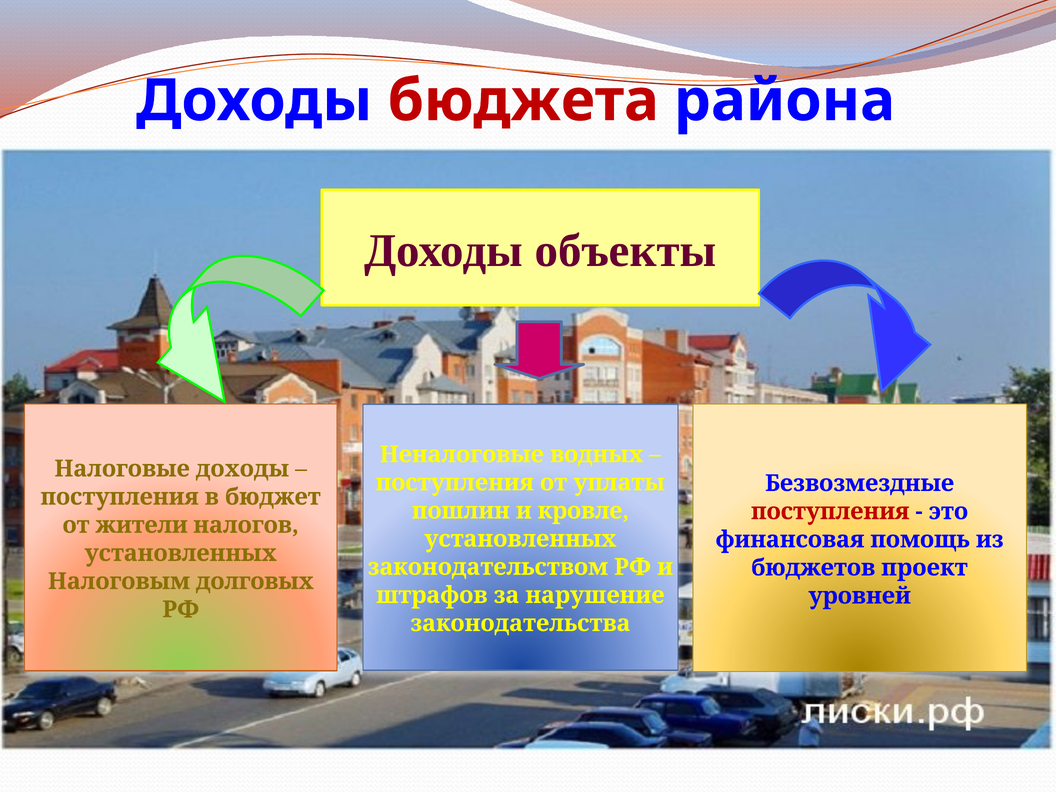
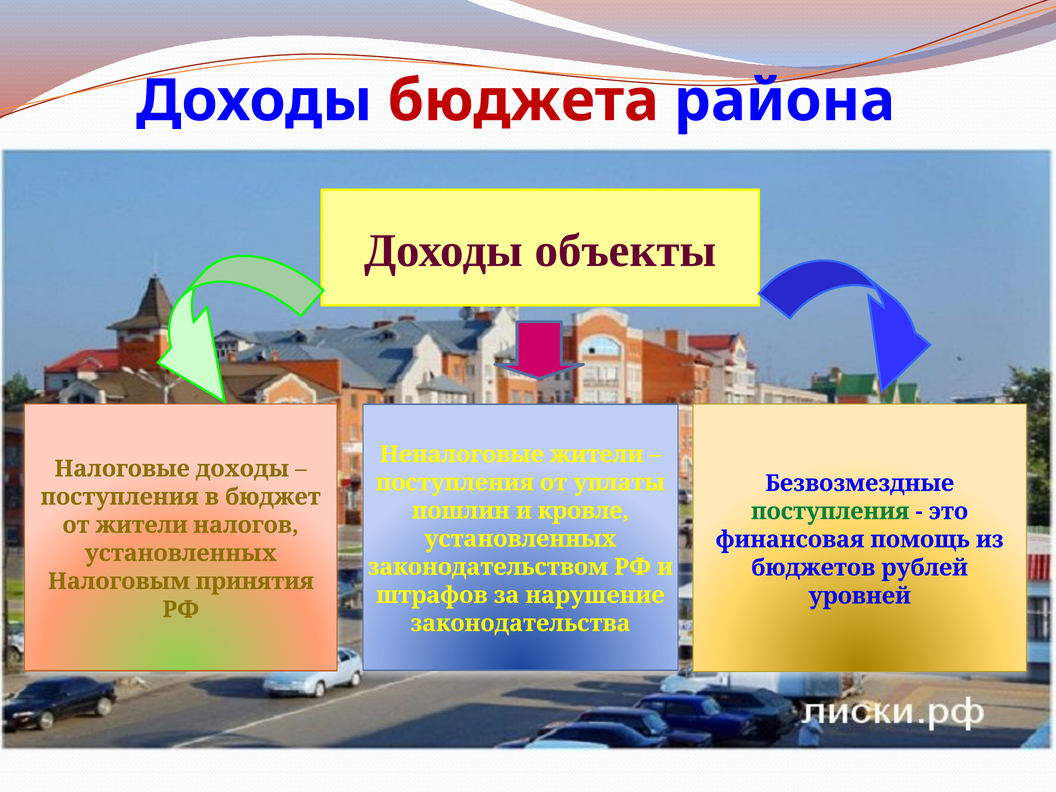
Неналоговые водных: водных -> жители (597, 454)
поступления colour: red -> green (830, 511)
проект: проект -> рублей (925, 568)
долговых: долговых -> принятия (255, 581)
